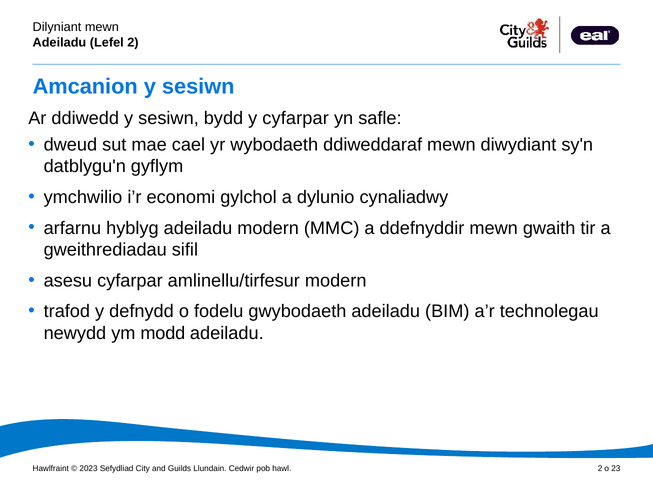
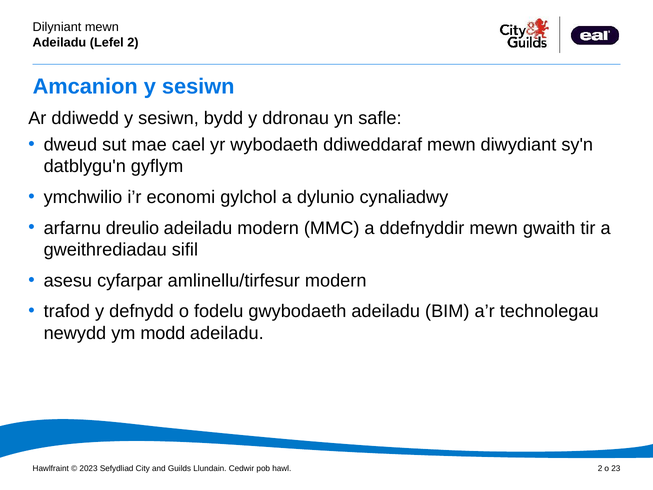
y cyfarpar: cyfarpar -> ddronau (296, 118)
hyblyg: hyblyg -> dreulio (132, 228)
